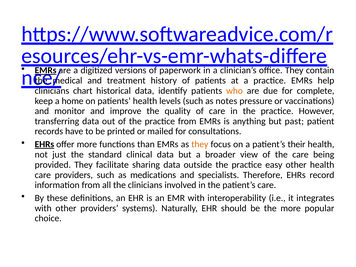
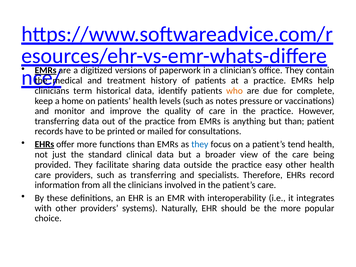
chart: chart -> term (83, 91)
but past: past -> than (294, 121)
they colour: orange -> blue (200, 144)
their: their -> tend (297, 144)
as medications: medications -> transferring (153, 175)
